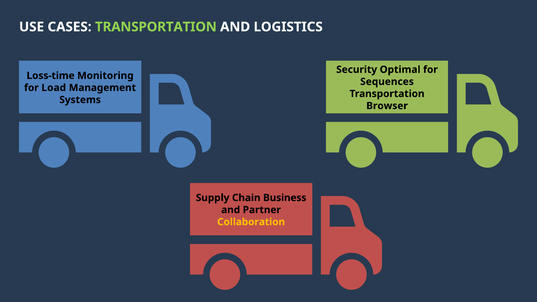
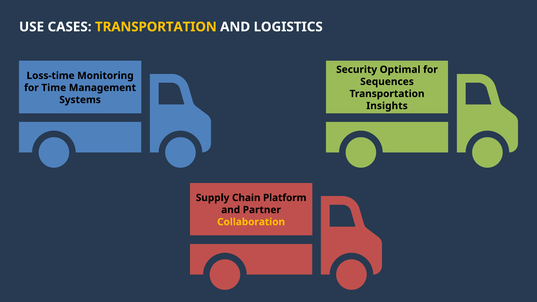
TRANSPORTATION colour: light green -> yellow (156, 27)
Load: Load -> Time (54, 88)
Browser: Browser -> Insights (387, 106)
Business: Business -> Platform (285, 198)
